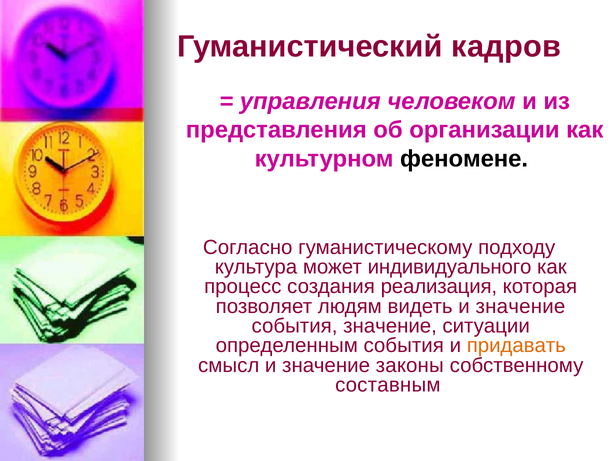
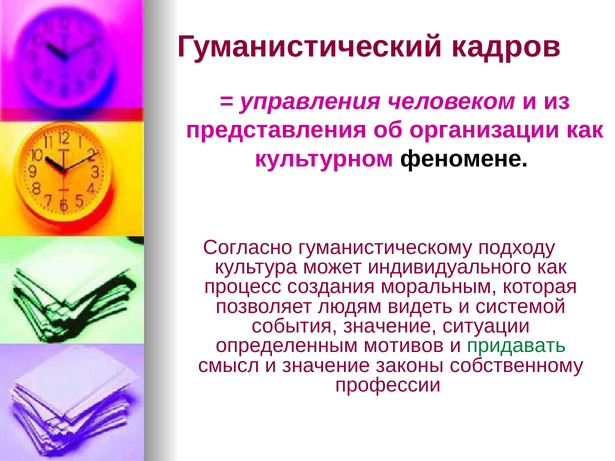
реализация: реализация -> моральным (439, 287)
видеть и значение: значение -> системой (521, 307)
определенным события: события -> мотивов (404, 346)
придавать colour: orange -> green (516, 346)
составным: составным -> профессии (388, 385)
